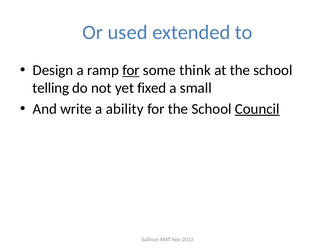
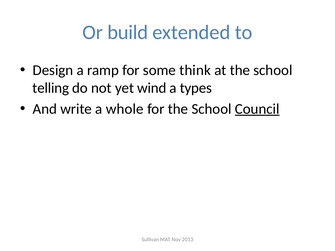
used: used -> build (128, 32)
for underline: present -> none (131, 70)
fixed: fixed -> wind (152, 88)
small: small -> types (196, 88)
ability: ability -> whole (125, 109)
